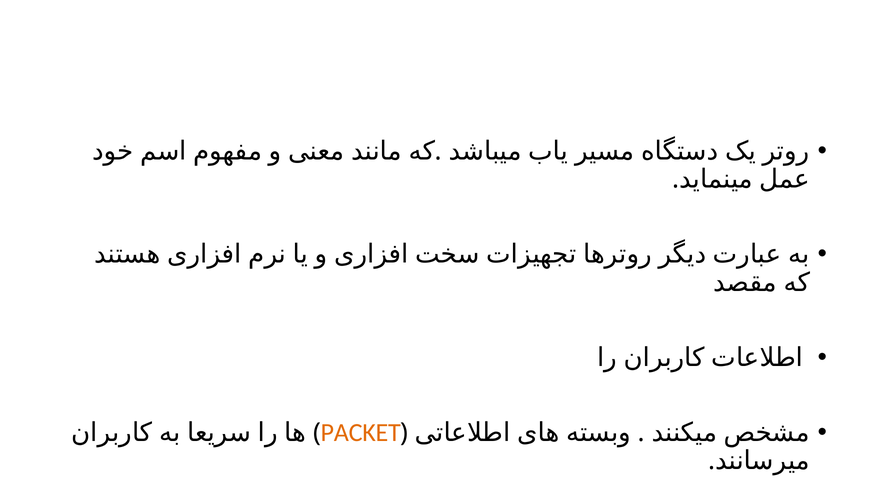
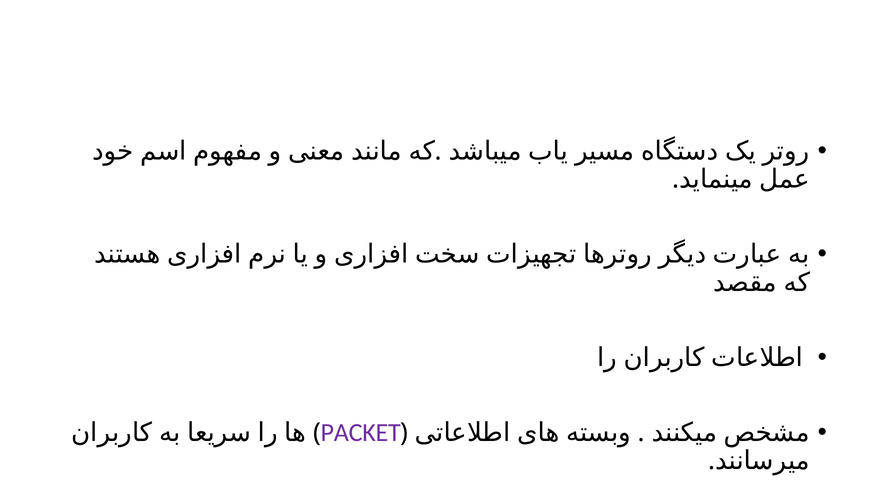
PACKET colour: orange -> purple (361, 433)
